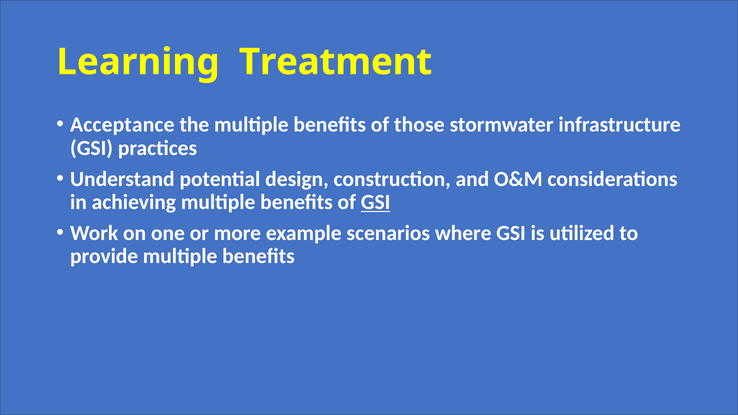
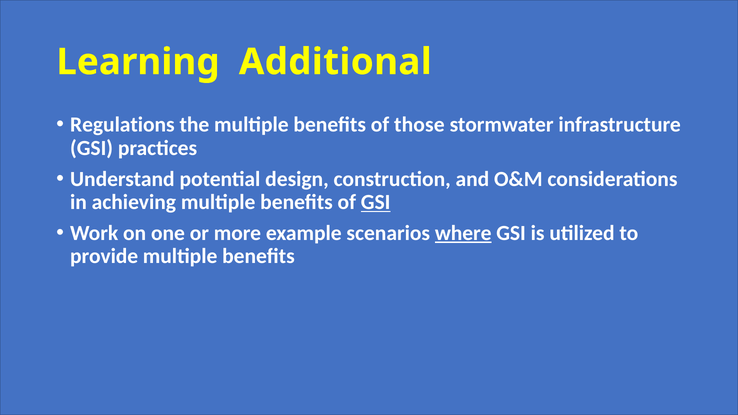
Treatment: Treatment -> Additional (335, 62)
Acceptance: Acceptance -> Regulations (122, 125)
where underline: none -> present (463, 233)
